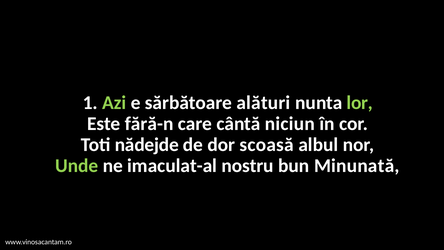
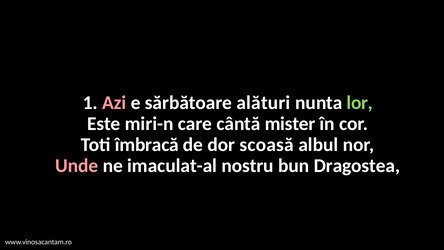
Azi colour: light green -> pink (114, 103)
fără-n: fără-n -> miri-n (149, 124)
niciun: niciun -> mister (290, 124)
nădejde: nădejde -> îmbracă (147, 145)
Unde colour: light green -> pink (77, 166)
Minunată: Minunată -> Dragostea (357, 166)
